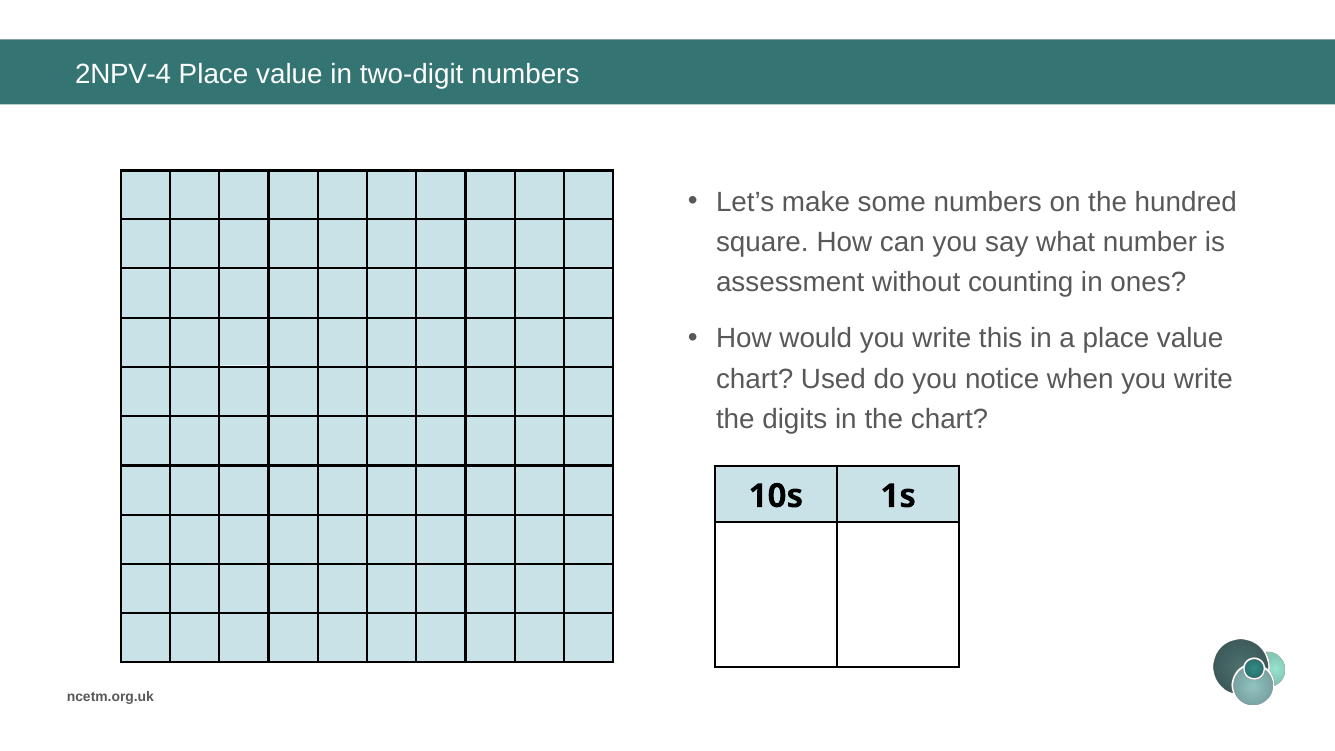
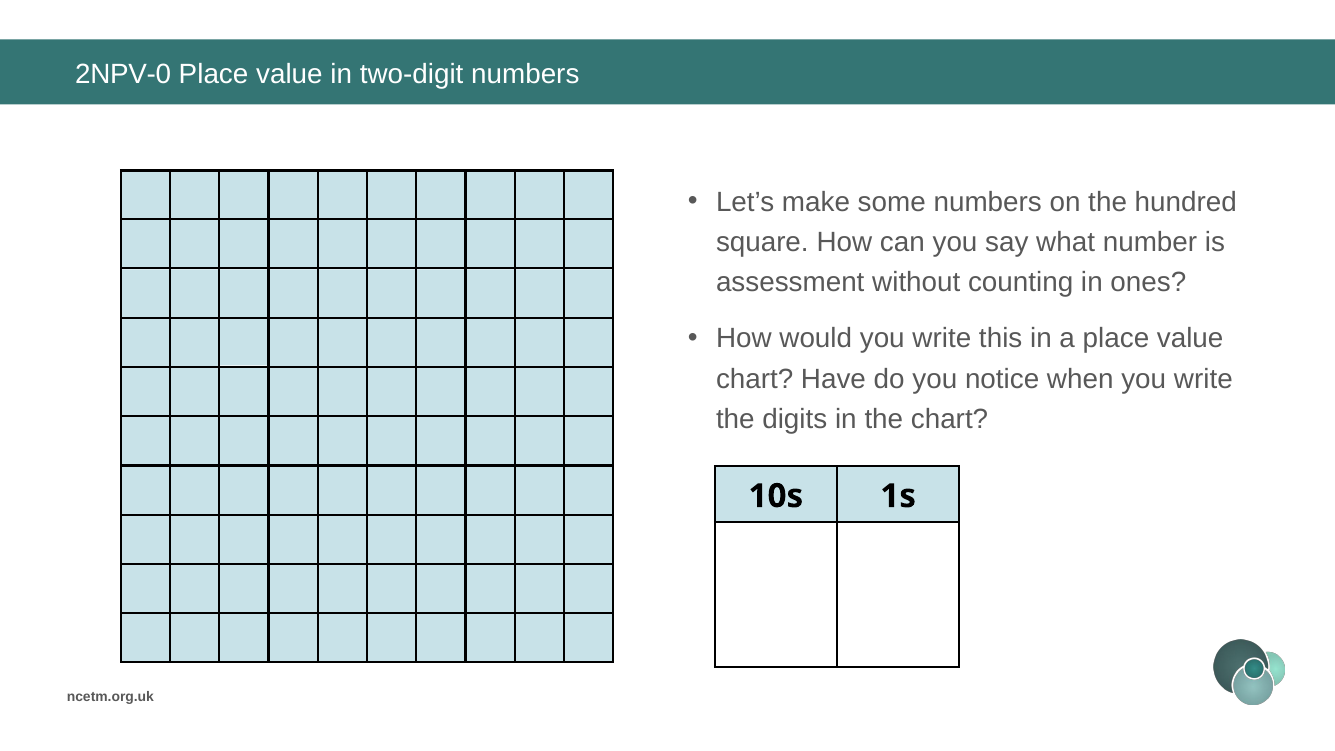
2NPV-4: 2NPV-4 -> 2NPV-0 (123, 75)
Used: Used -> Have (833, 379)
